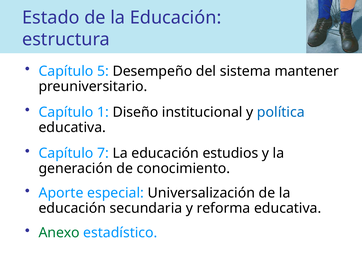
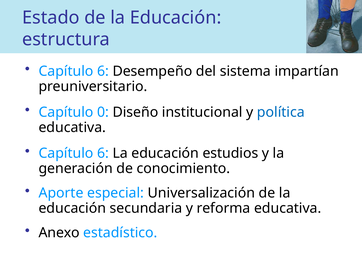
5: 5 -> 6 (103, 71)
mantener: mantener -> impartían (307, 71)
1: 1 -> 0 (103, 112)
7: 7 -> 6 (103, 153)
Anexo colour: green -> black (59, 232)
